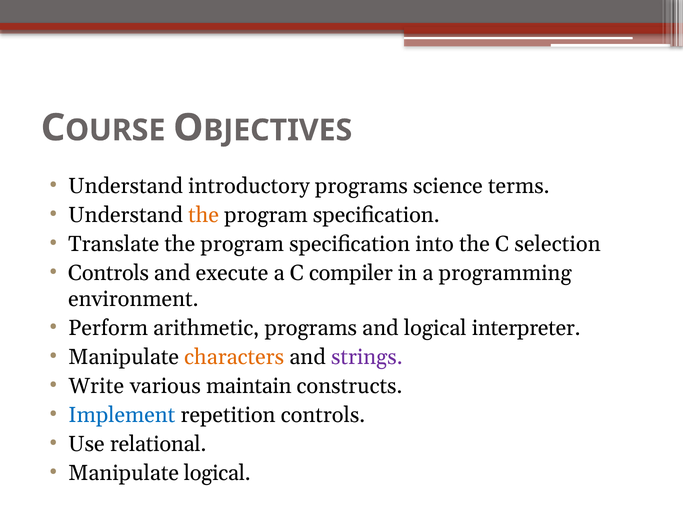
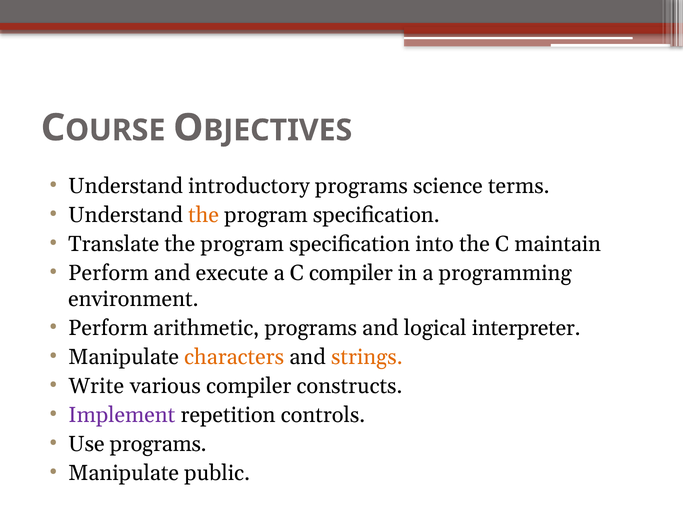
selection: selection -> maintain (558, 244)
Controls: Controls -> Perform (108, 273)
strings colour: purple -> orange (367, 357)
various maintain: maintain -> compiler (249, 386)
Implement colour: blue -> purple (122, 415)
Use relational: relational -> programs (158, 444)
Manipulate logical: logical -> public (217, 473)
